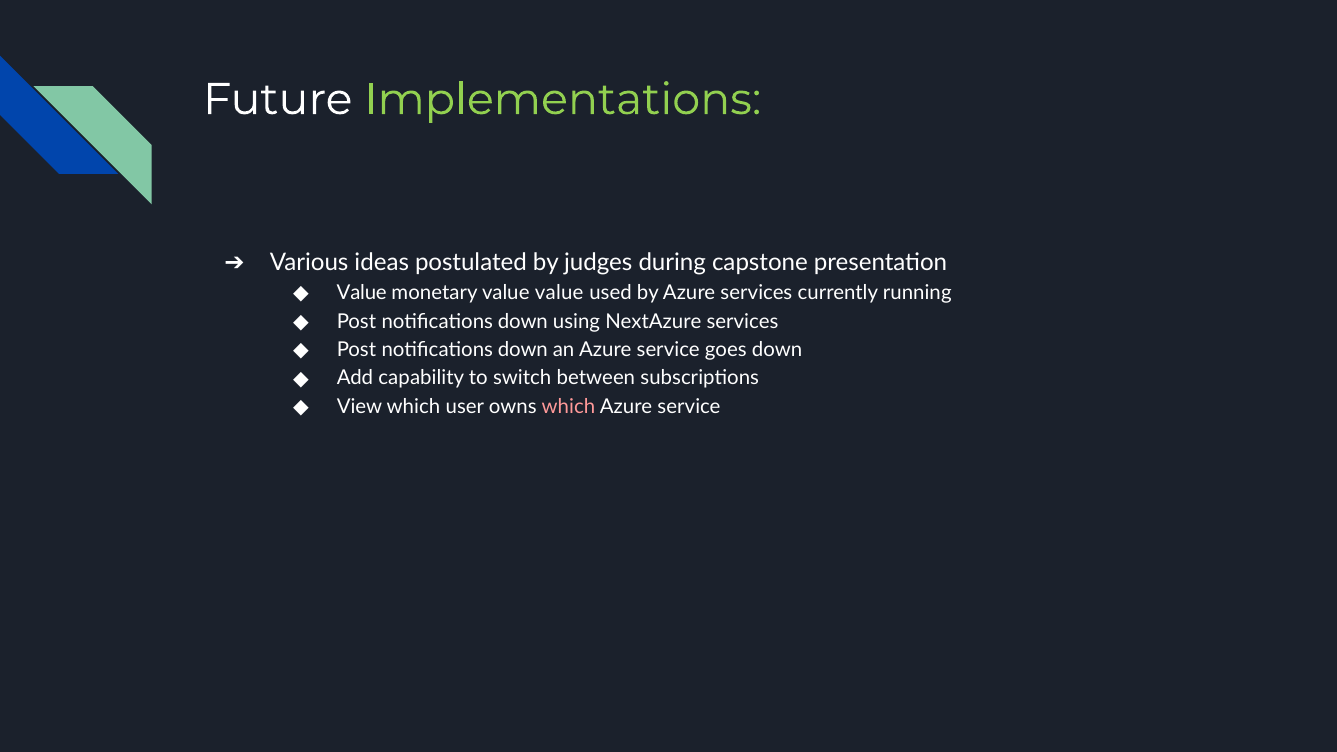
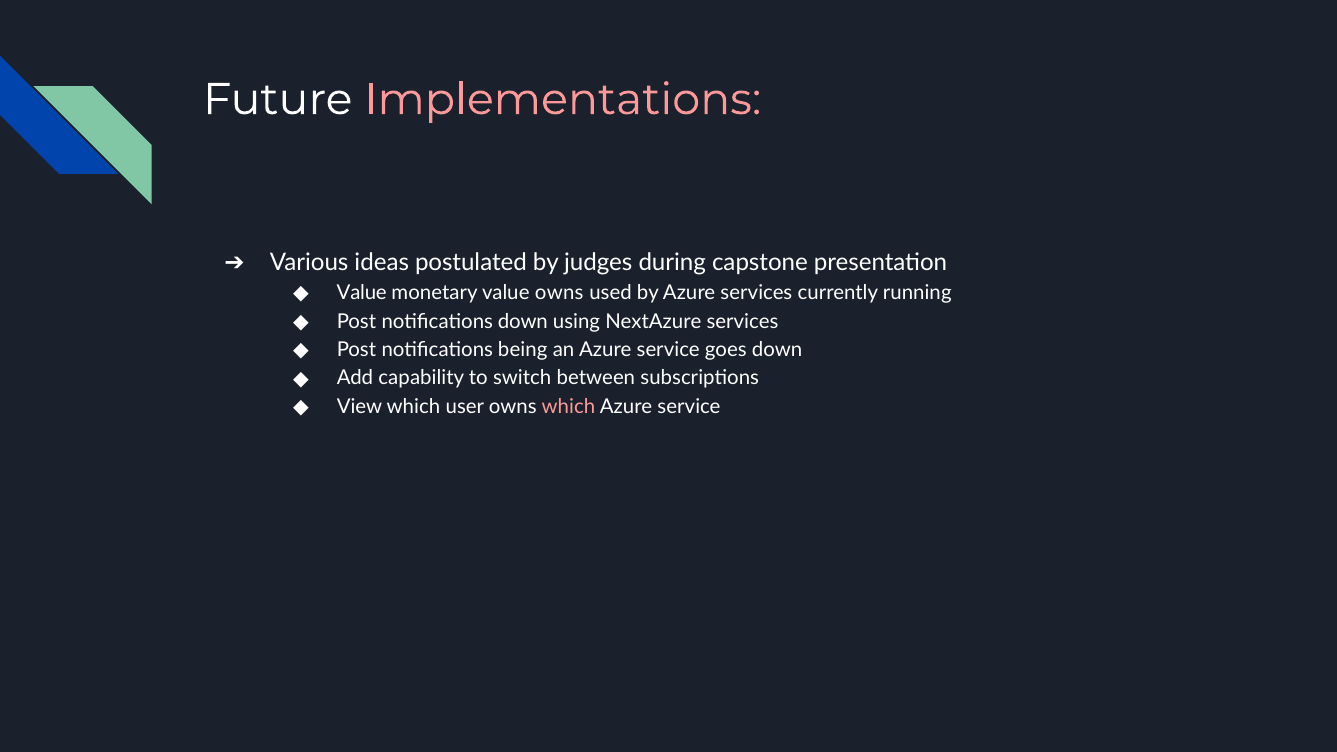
Implementations colour: light green -> pink (563, 99)
value value: value -> owns (559, 293)
down: down -> being (523, 350)
